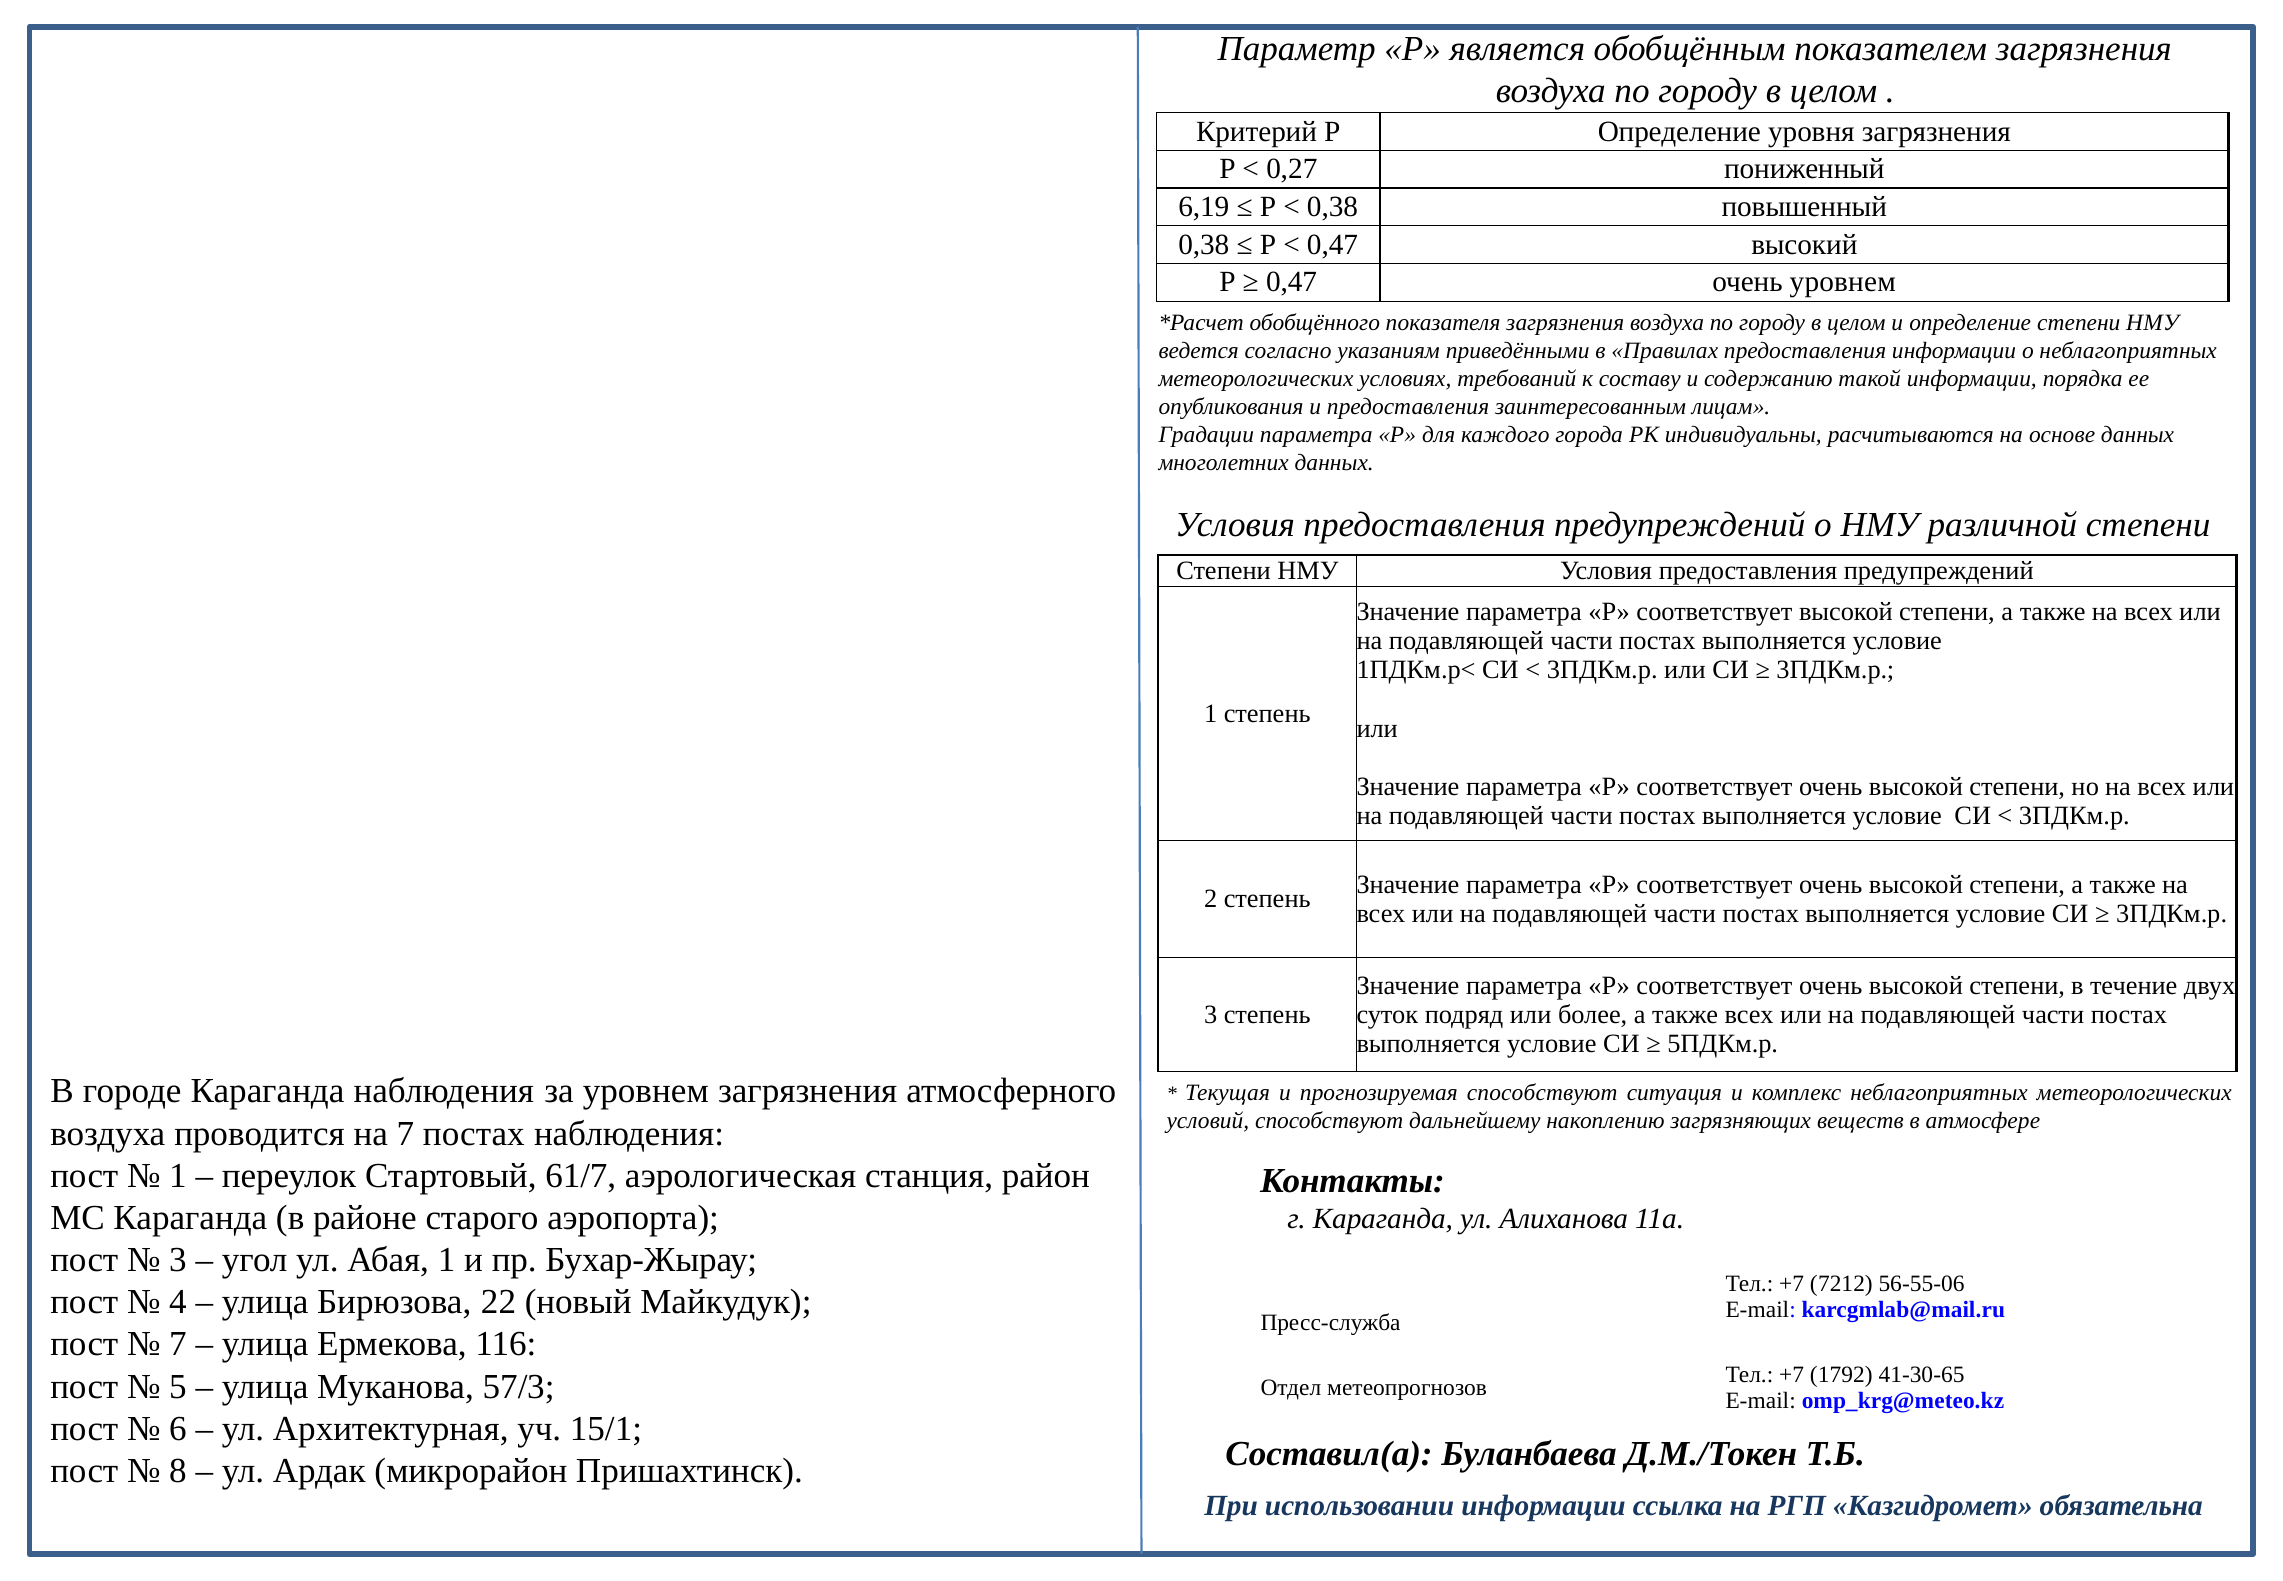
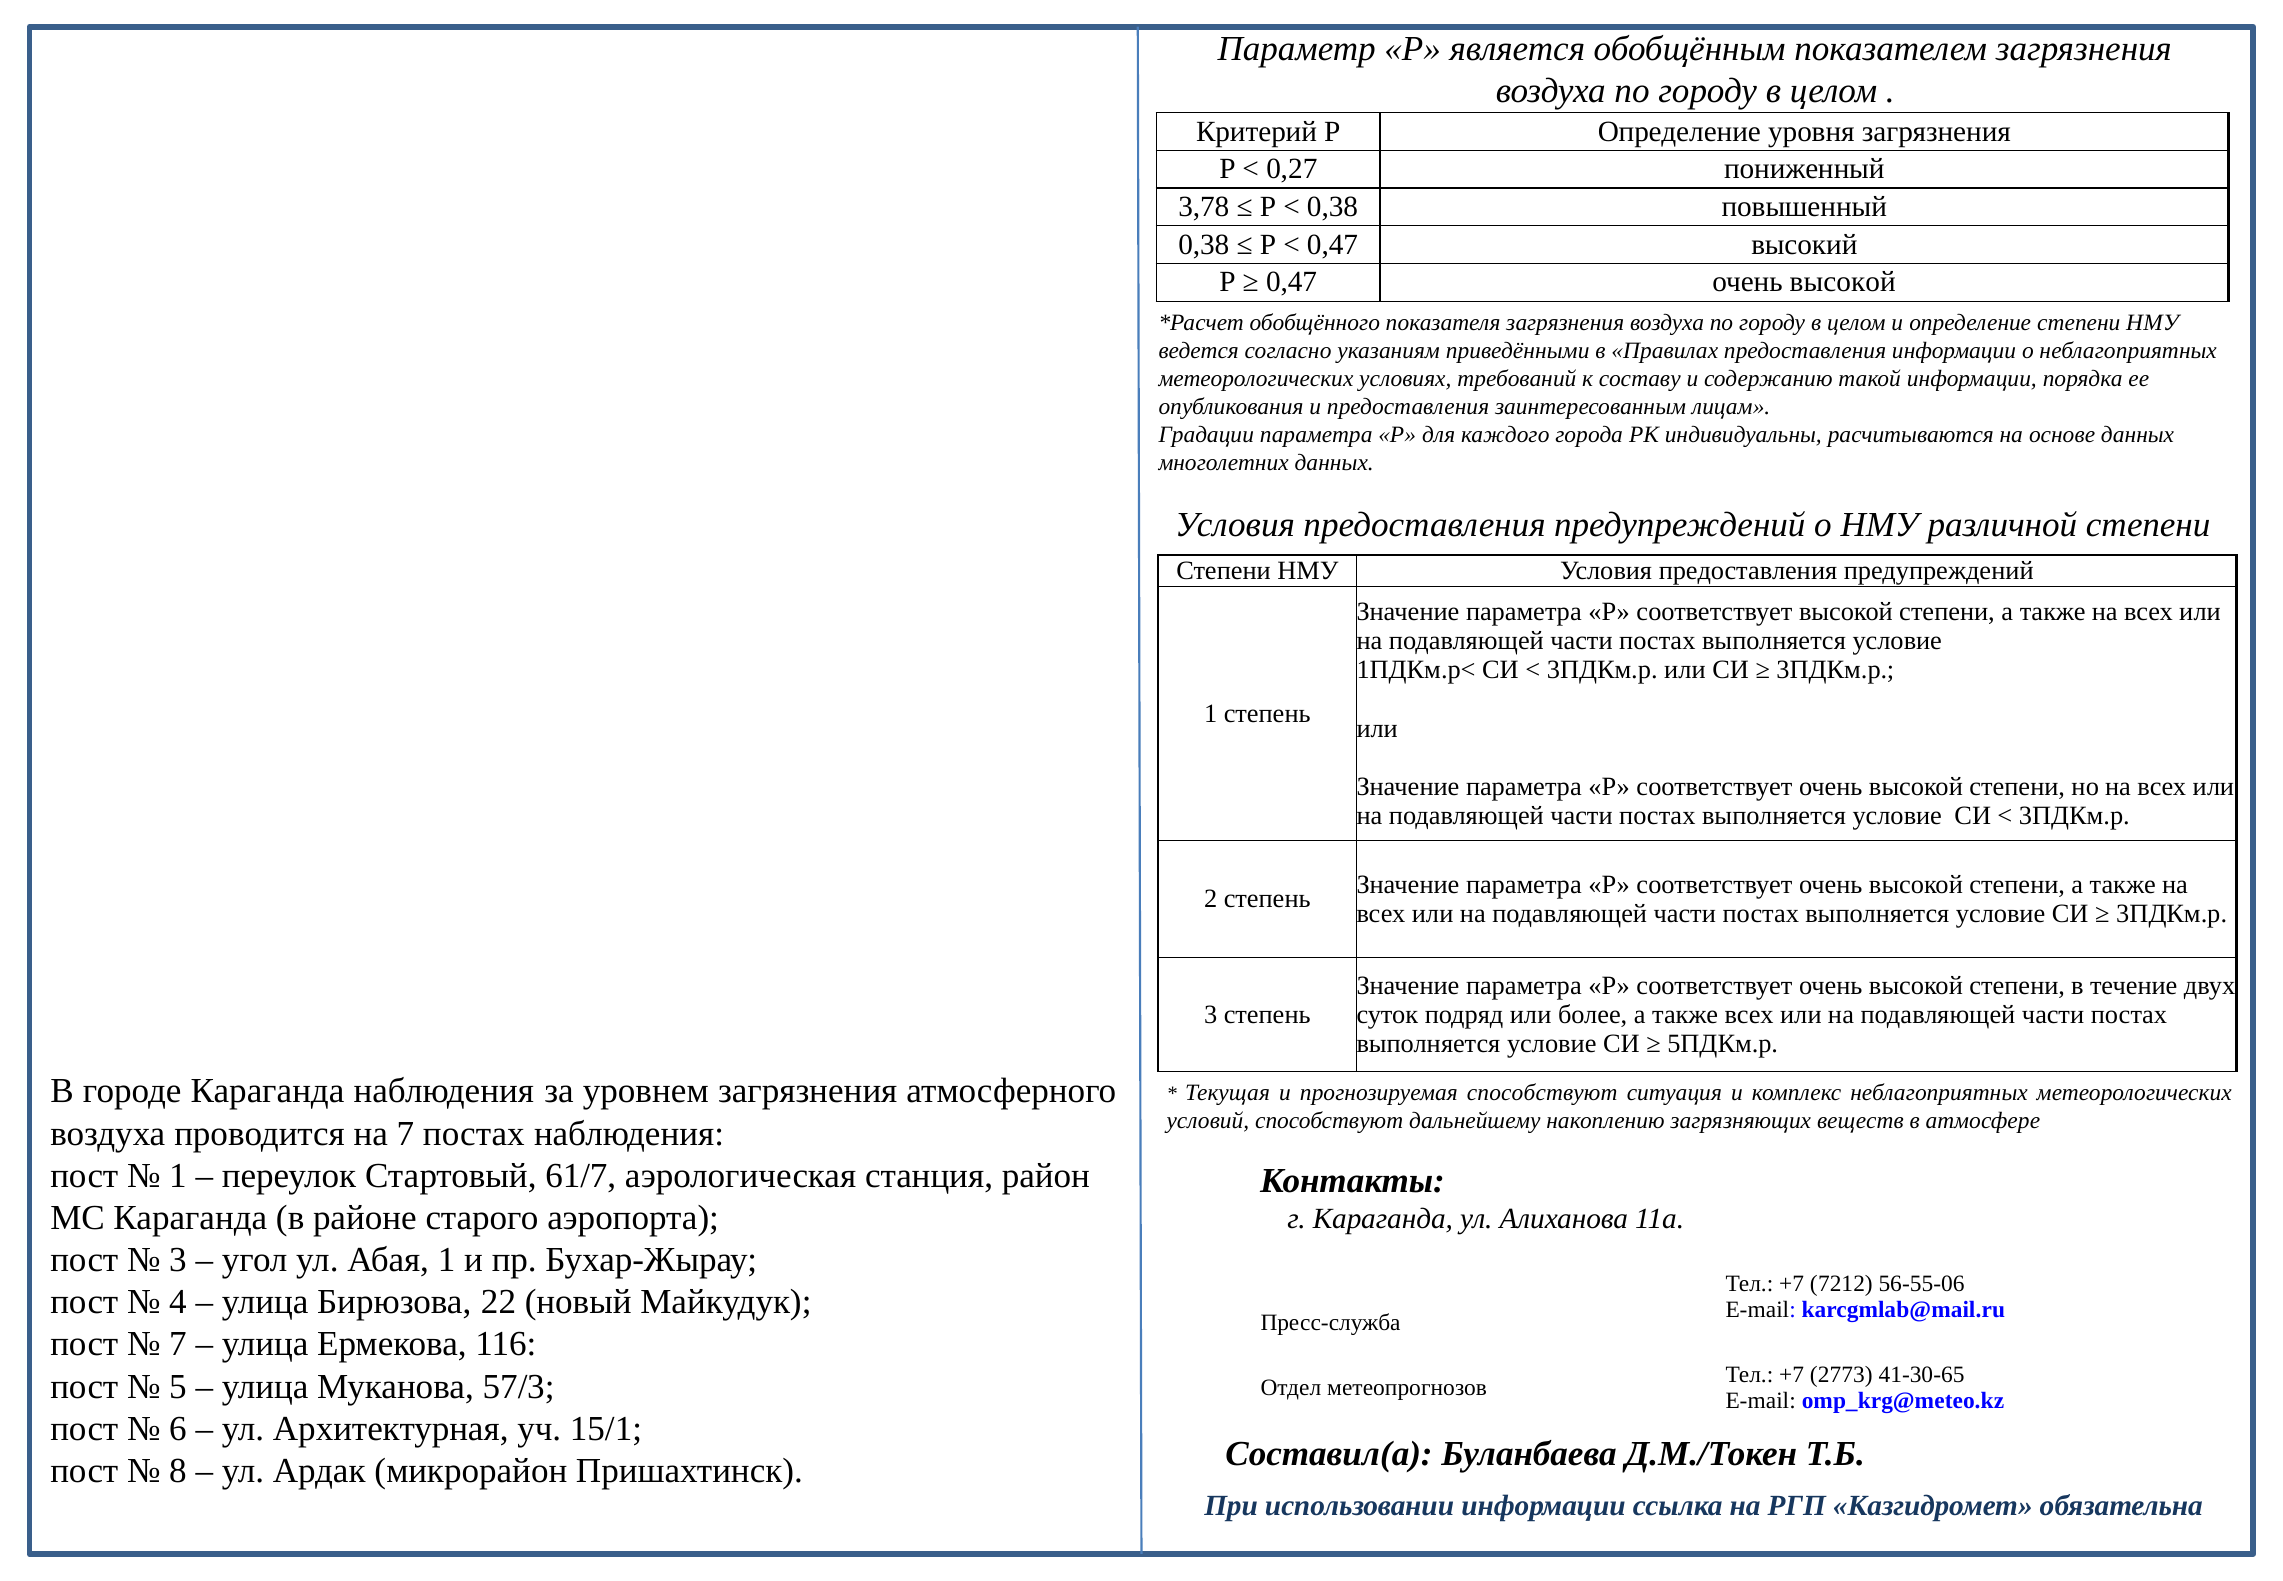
6,19: 6,19 -> 3,78 (1204, 207)
0,47 очень уровнем: уровнем -> высокой (1843, 282)
1792: 1792 -> 2773 (1841, 1375)
